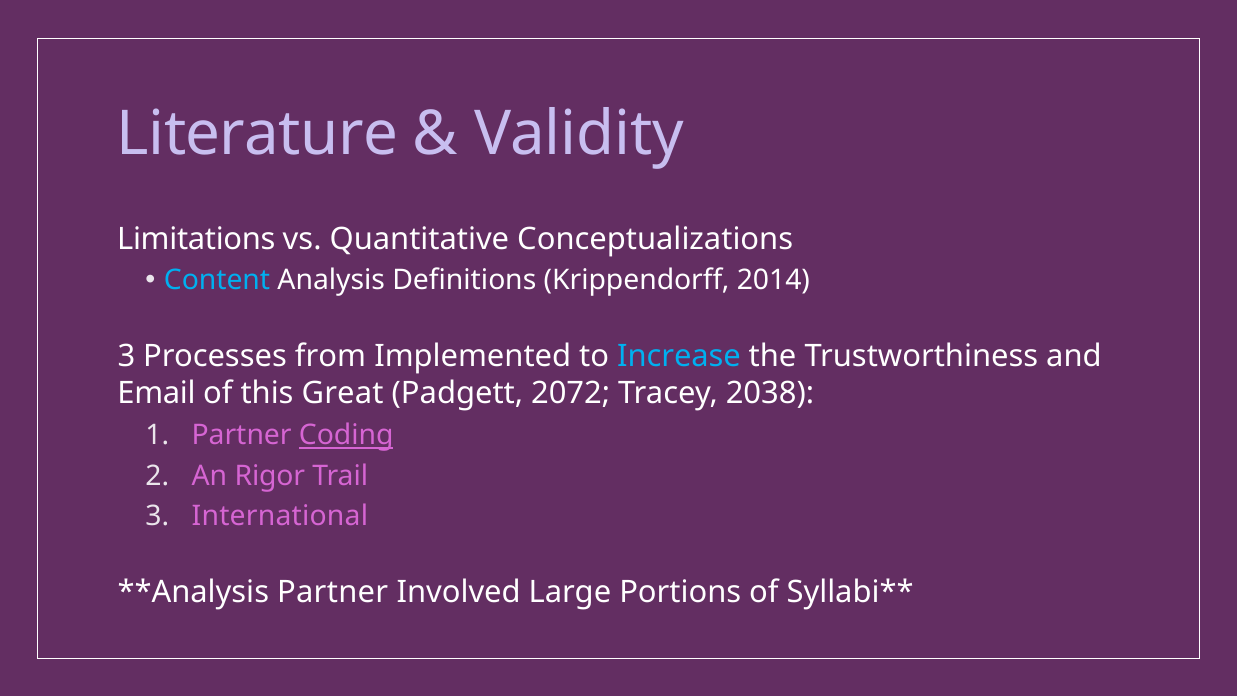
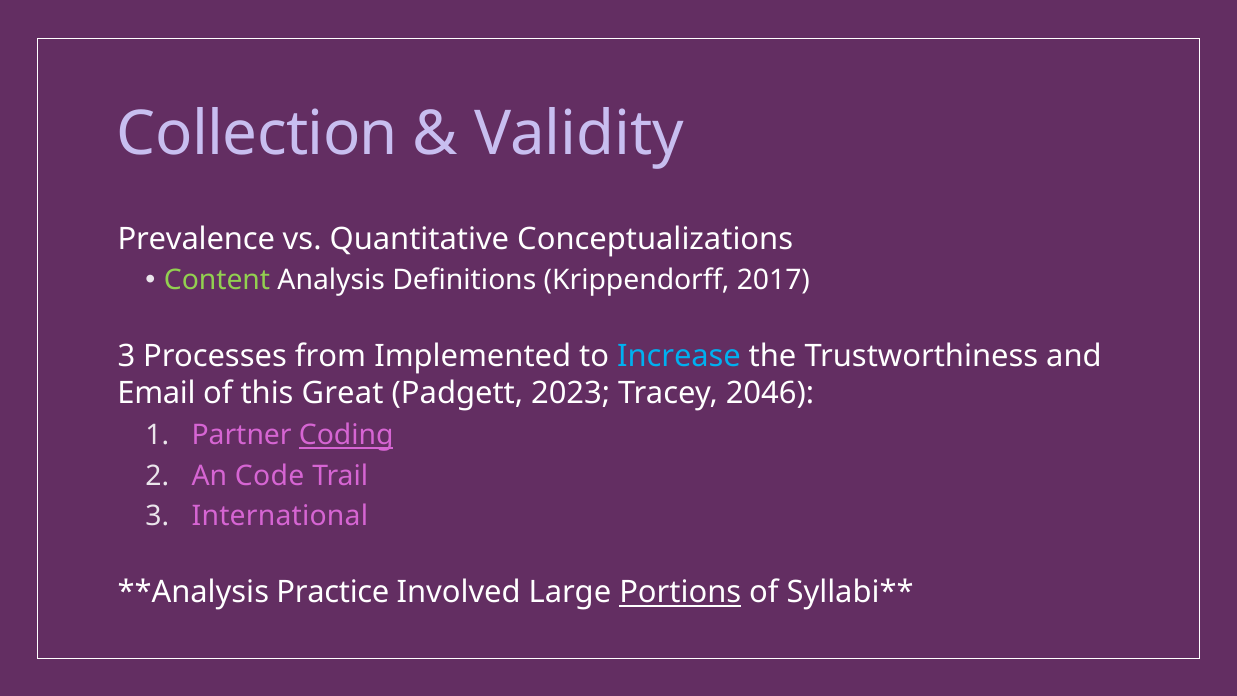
Literature: Literature -> Collection (257, 134)
Limitations: Limitations -> Prevalence (196, 239)
Content colour: light blue -> light green (217, 281)
2014: 2014 -> 2017 (773, 281)
2072: 2072 -> 2023 (571, 394)
2038: 2038 -> 2046 (770, 394)
Rigor: Rigor -> Code (270, 476)
Partner: Partner -> Practice (333, 592)
Portions underline: none -> present (680, 592)
